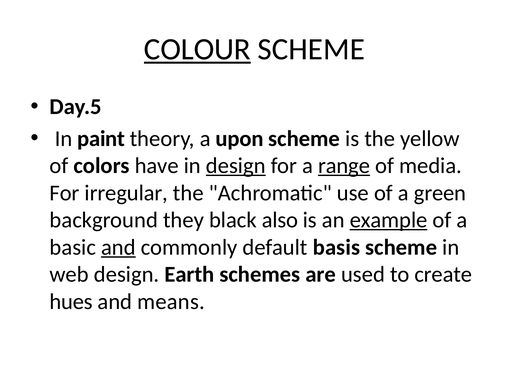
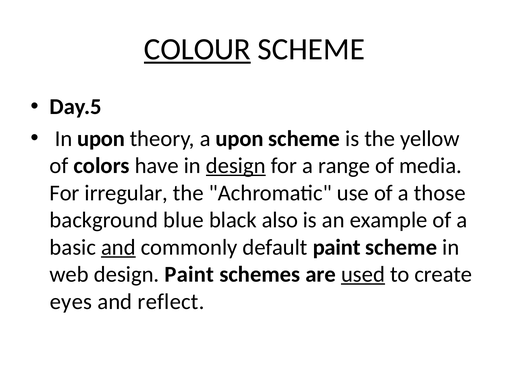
In paint: paint -> upon (101, 138)
range underline: present -> none (344, 166)
green: green -> those (440, 193)
they: they -> blue (183, 220)
example underline: present -> none (389, 220)
default basis: basis -> paint (337, 247)
design Earth: Earth -> Paint (189, 274)
used underline: none -> present (363, 274)
hues: hues -> eyes (71, 301)
means: means -> reflect (171, 301)
